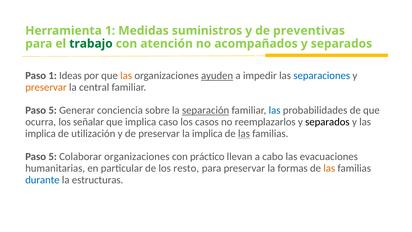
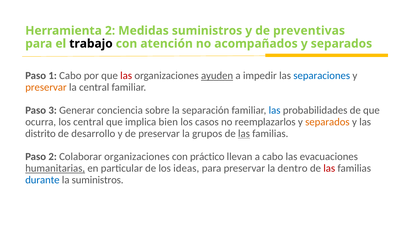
Herramienta 1: 1 -> 2 (110, 31)
trabajo colour: green -> black (91, 44)
1 Ideas: Ideas -> Cabo (70, 76)
las colour: orange -> red (126, 76)
5: 5 -> 3 (53, 110)
separación underline: present -> none (206, 110)
los señalar: señalar -> central (88, 122)
caso: caso -> bien (168, 122)
separados colour: black -> orange (327, 122)
implica: implica -> distrito (40, 133)
utilización: utilización -> desarrollo (93, 133)
la implica: implica -> grupos (207, 133)
5: 5 -> 2 (53, 157)
humanitarias underline: none -> present (55, 168)
resto: resto -> ideas (186, 168)
formas: formas -> dentro (293, 168)
las colour: orange -> red (329, 168)
la estructuras: estructuras -> suministros (98, 180)
